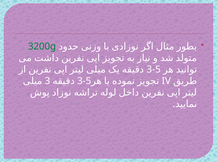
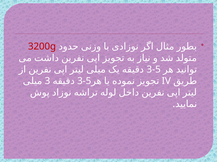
3200g colour: green -> red (42, 47)
